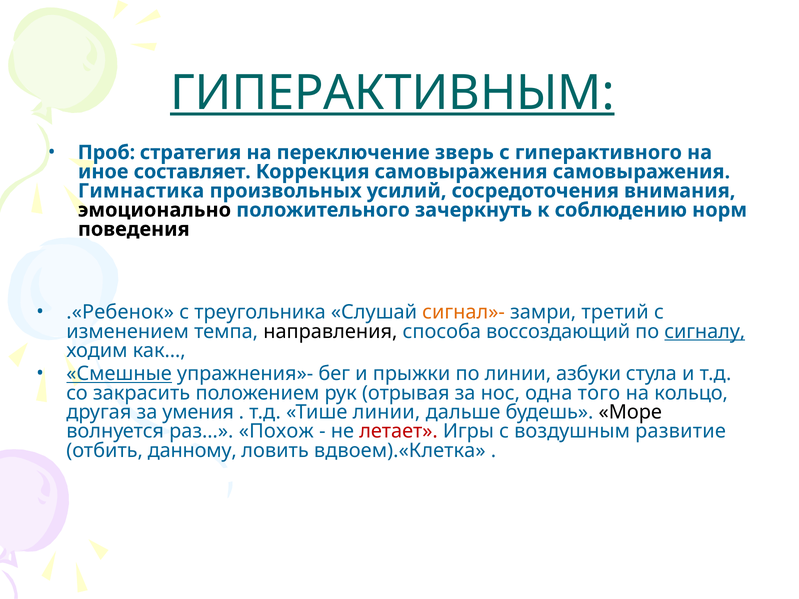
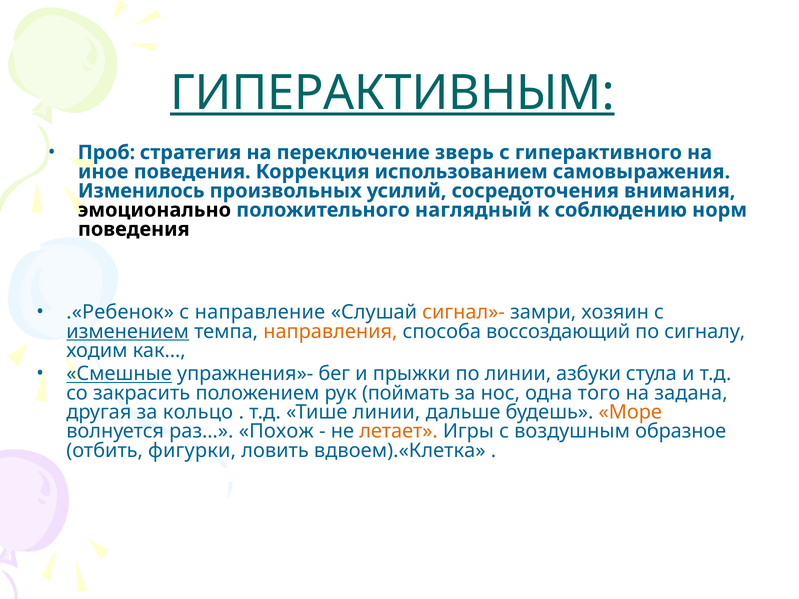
иное составляет: составляет -> поведения (192, 172)
Коррекция самовыражения: самовыражения -> использованием (461, 172)
Гимнастика: Гимнастика -> Изменилось (141, 191)
зачеркнуть: зачеркнуть -> наглядный (473, 210)
треугольника: треугольника -> направление (260, 312)
третий: третий -> хозяин (615, 312)
изменением underline: none -> present (128, 332)
направления colour: black -> orange (330, 332)
сигналу underline: present -> none (705, 332)
отрывая: отрывая -> поймать (406, 393)
кольцо: кольцо -> задана (691, 393)
умения: умения -> кольцо (198, 412)
Море colour: black -> orange (630, 412)
летает colour: red -> orange (399, 432)
развитие: развитие -> образное (681, 432)
данному: данному -> фигурки (192, 451)
